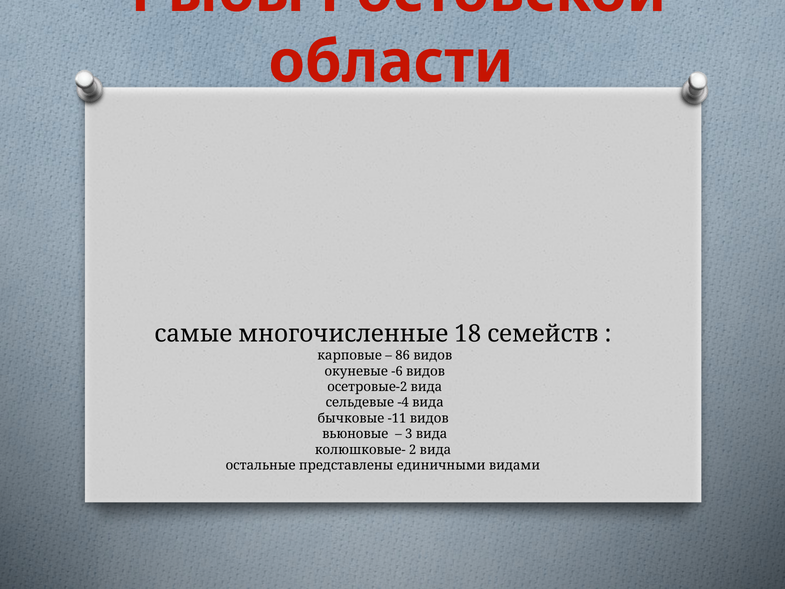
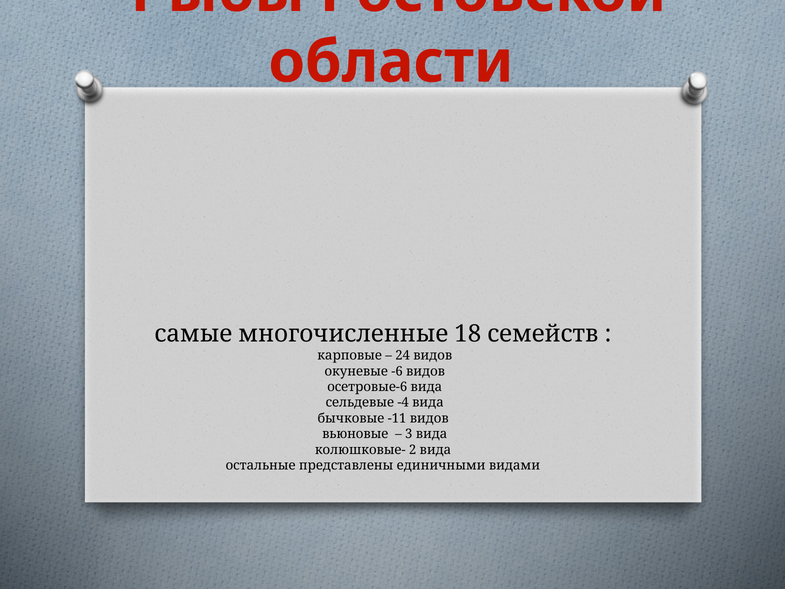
86: 86 -> 24 (403, 355)
осетровые-2: осетровые-2 -> осетровые-6 (367, 387)
